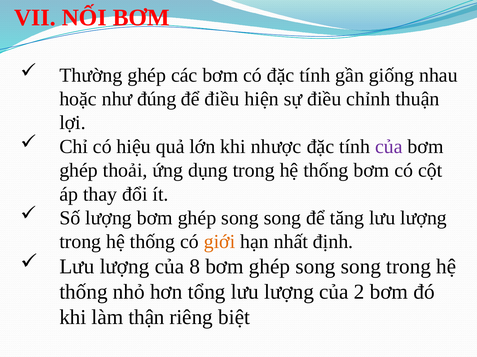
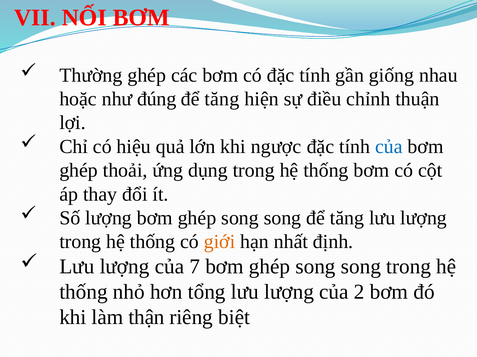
điều: điều -> tăng (222, 99)
nhược: nhược -> ngược (276, 147)
của colour: purple -> blue (389, 147)
8: 8 -> 7 (195, 267)
